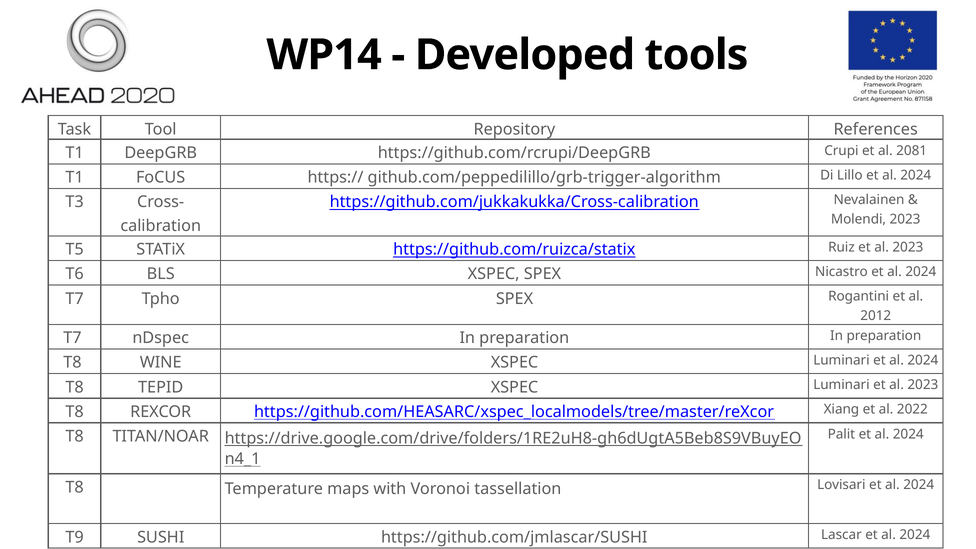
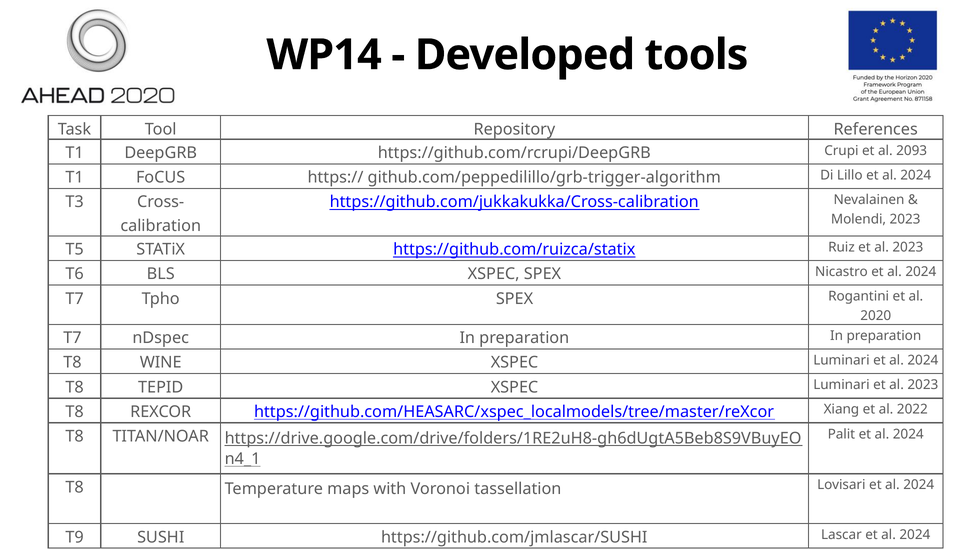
2081: 2081 -> 2093 (912, 151)
2012: 2012 -> 2020 (876, 316)
